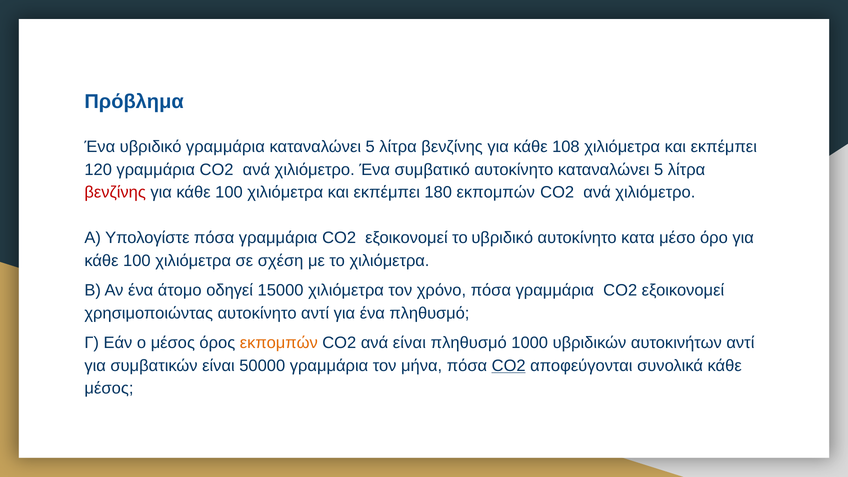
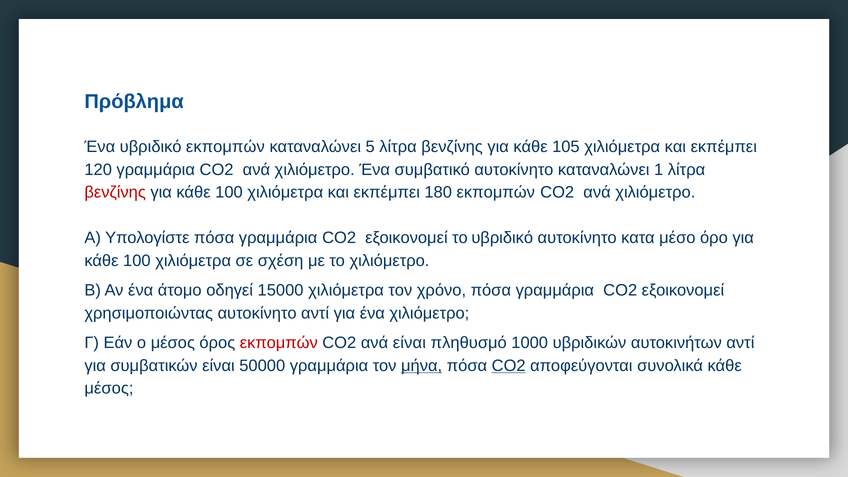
υβριδικό γραμμάρια: γραμμάρια -> εκπομπών (225, 147)
108: 108 -> 105 (566, 147)
αυτοκίνητο καταναλώνει 5: 5 -> 1 (659, 170)
το χιλιόμετρα: χιλιόμετρα -> χιλιόμετρο (389, 261)
ένα πληθυσμό: πληθυσμό -> χιλιόμετρο (429, 313)
εκπομπών colour: orange -> red (279, 343)
μήνα underline: none -> present (422, 366)
